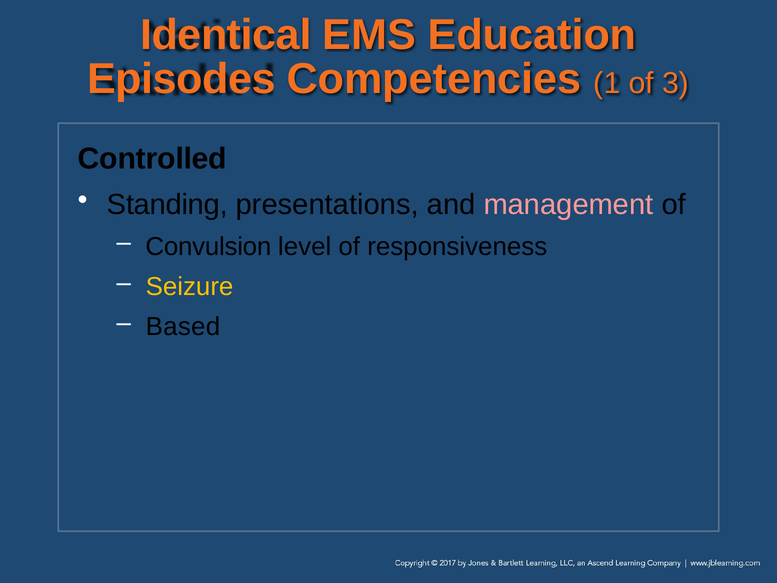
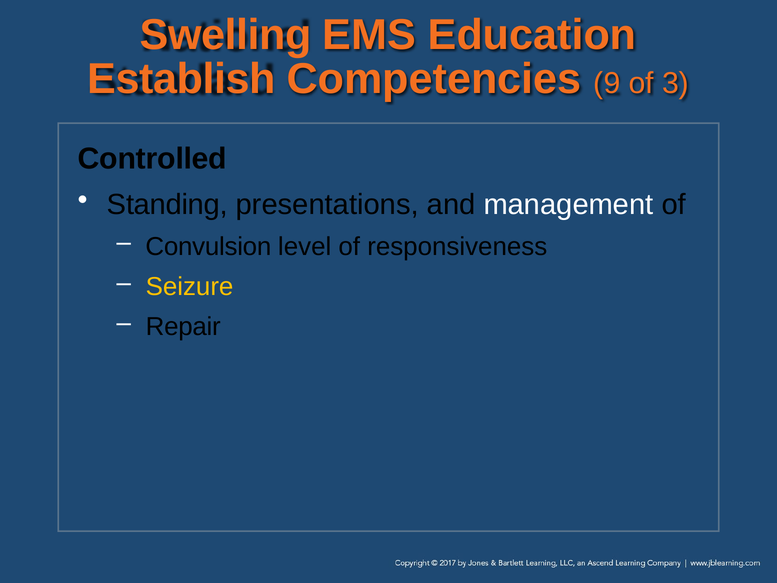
Identical: Identical -> Swelling (226, 35)
Episodes: Episodes -> Establish (181, 79)
1: 1 -> 9 (607, 83)
management colour: pink -> white (568, 205)
Based: Based -> Repair (183, 327)
